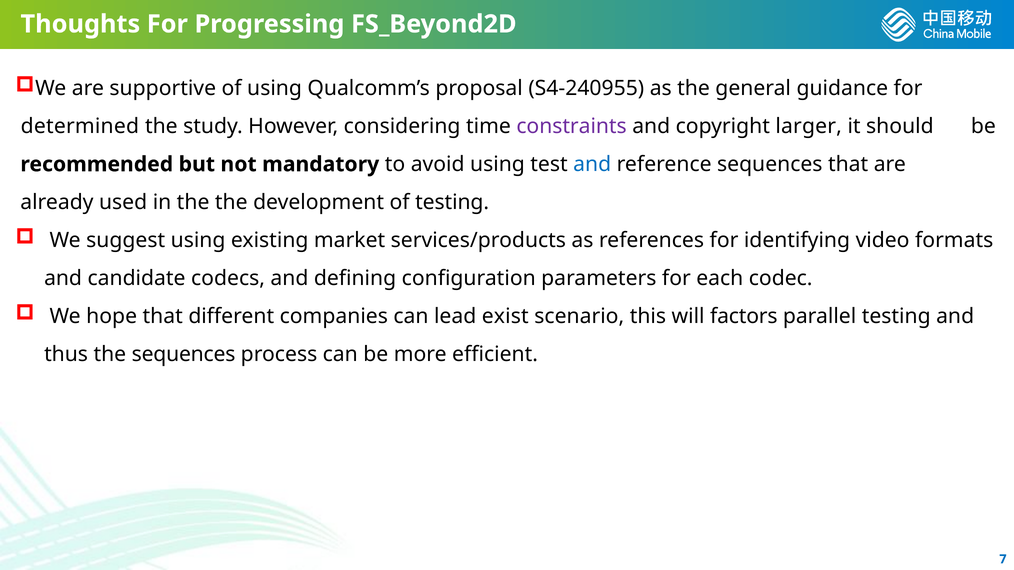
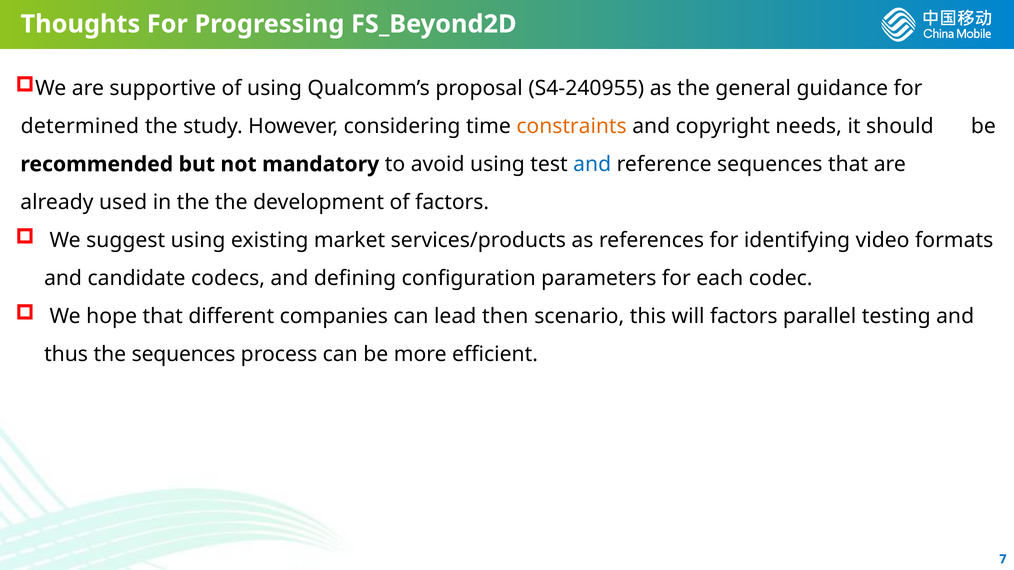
constraints colour: purple -> orange (572, 126)
larger: larger -> needs (809, 126)
of testing: testing -> factors (452, 202)
exist: exist -> then (505, 317)
